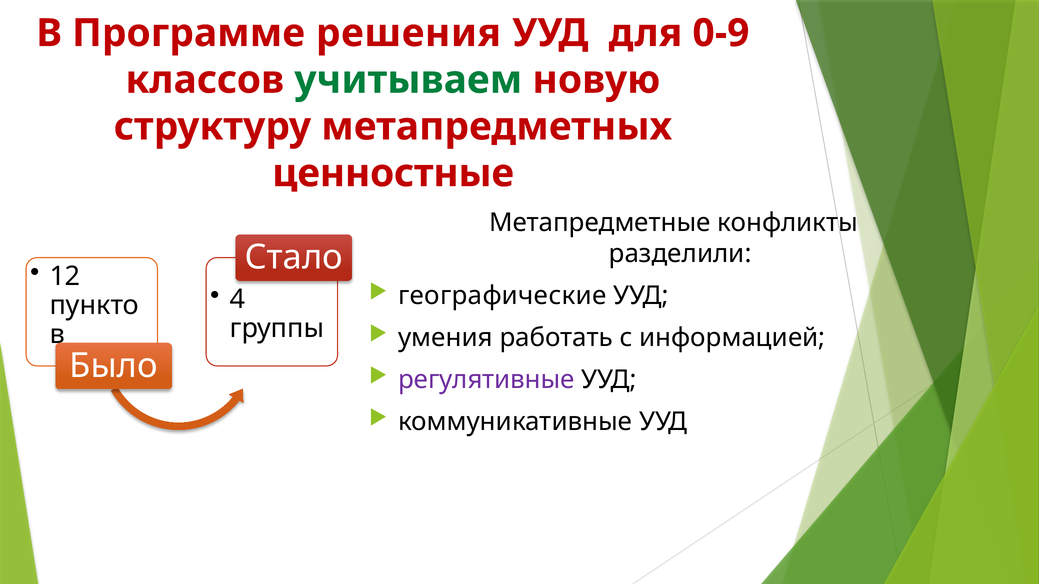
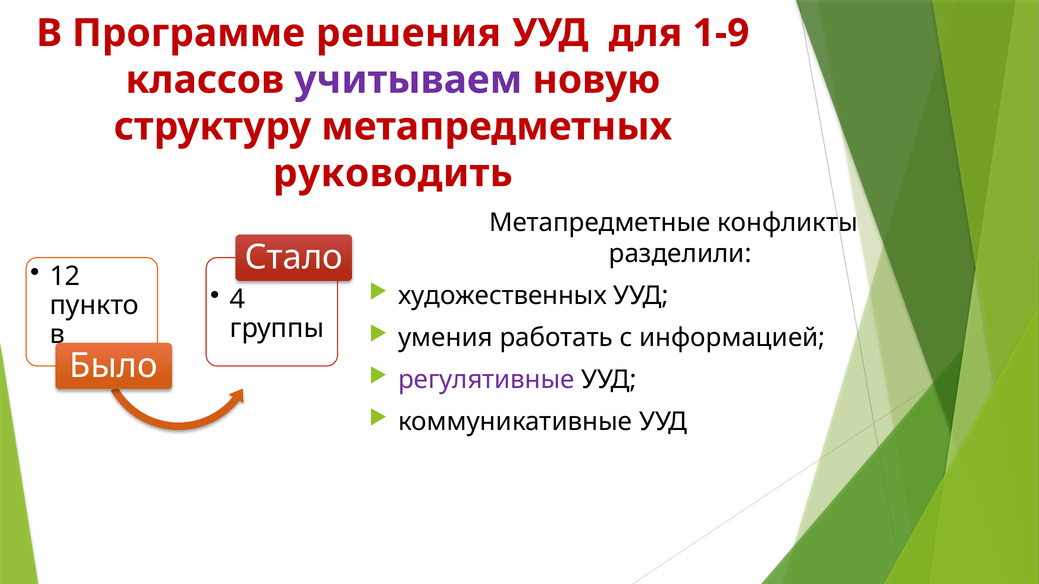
0-9: 0-9 -> 1-9 (721, 33)
учитываем colour: green -> purple (408, 80)
ценностные: ценностные -> руководить (393, 173)
географические: географические -> художественных (503, 296)
